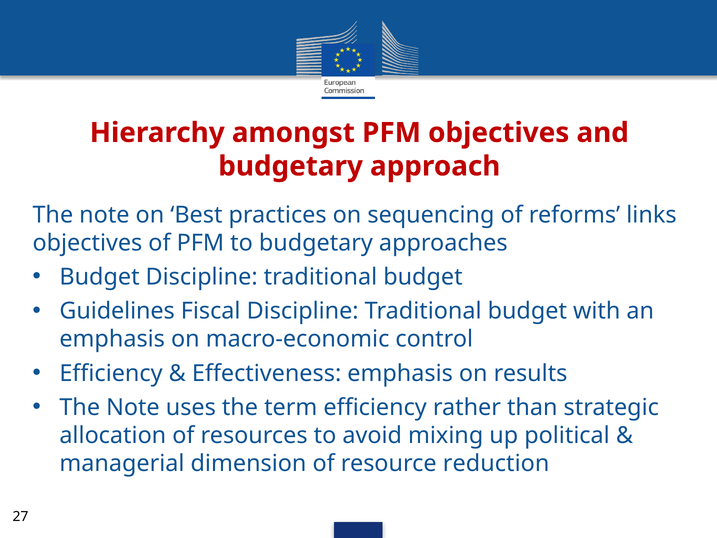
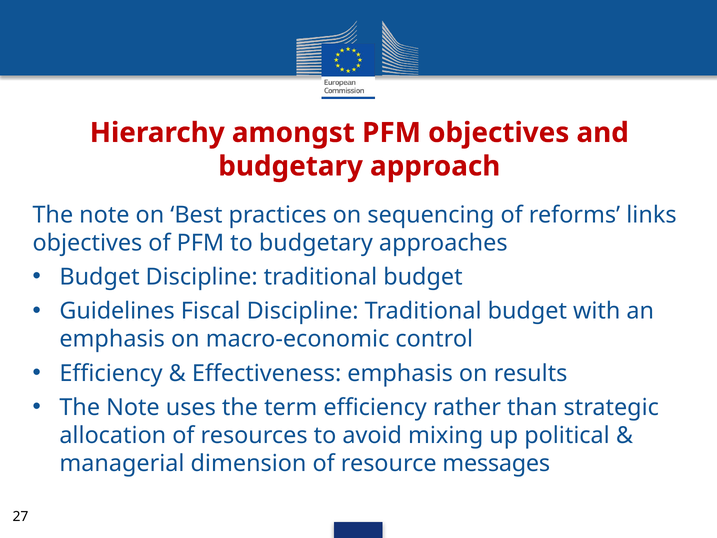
reduction: reduction -> messages (496, 463)
